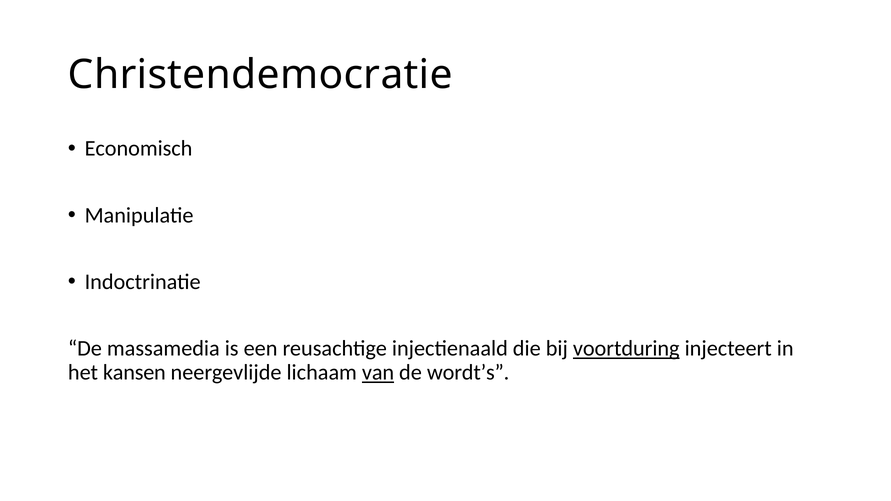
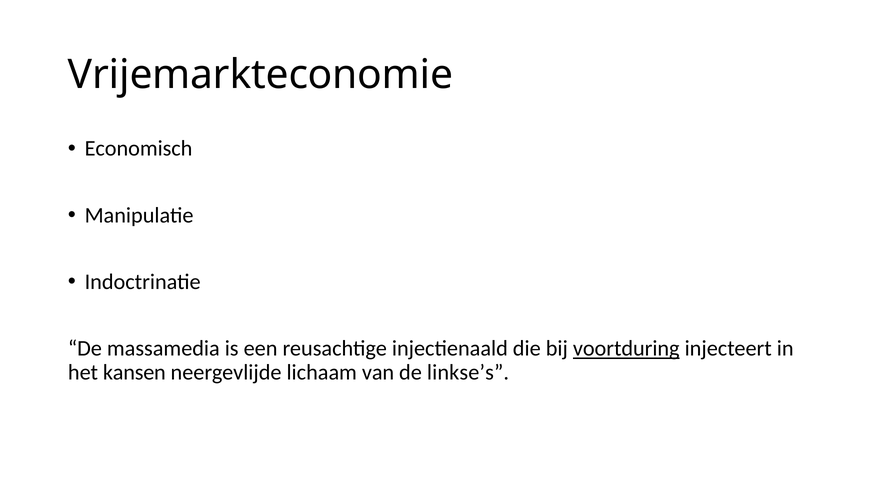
Christendemocratie: Christendemocratie -> Vrijemarkteconomie (261, 75)
van underline: present -> none (378, 373)
wordt’s: wordt’s -> linkse’s (468, 373)
